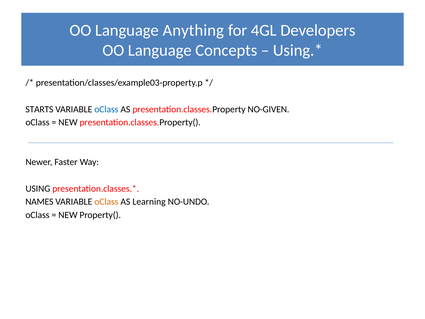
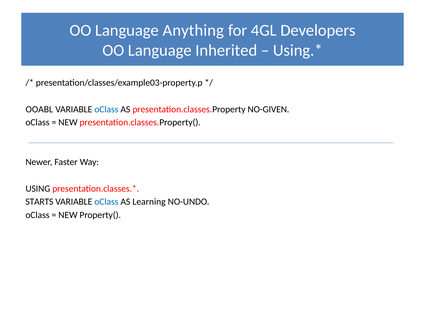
Concepts: Concepts -> Inherited (226, 50)
STARTS: STARTS -> OOABL (39, 109)
NAMES: NAMES -> STARTS (39, 202)
oClass colour: orange -> blue (106, 202)
